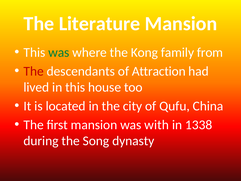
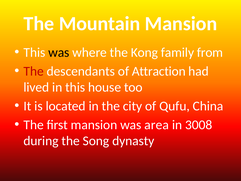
Literature: Literature -> Mountain (100, 24)
was colour: green -> black (59, 52)
with: with -> area (157, 125)
1338: 1338 -> 3008 (199, 125)
